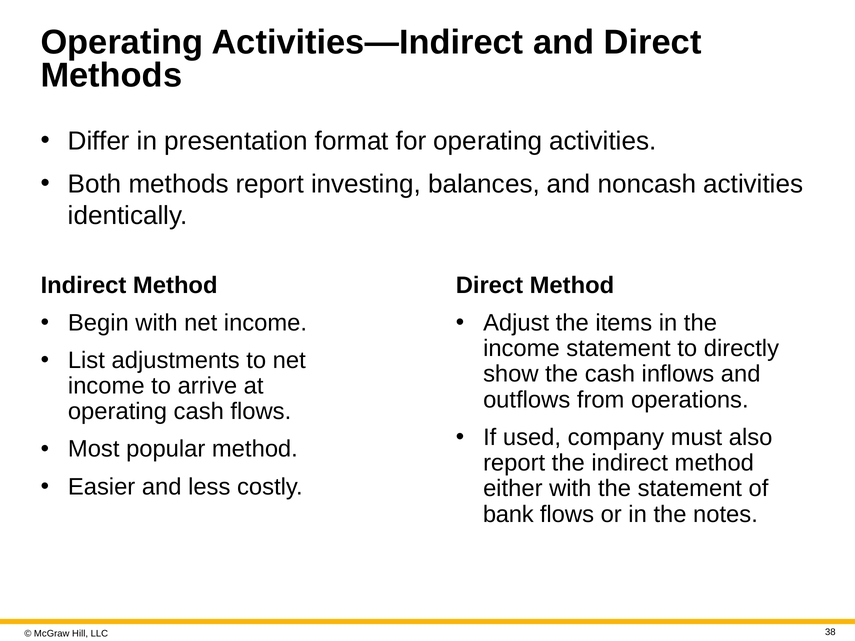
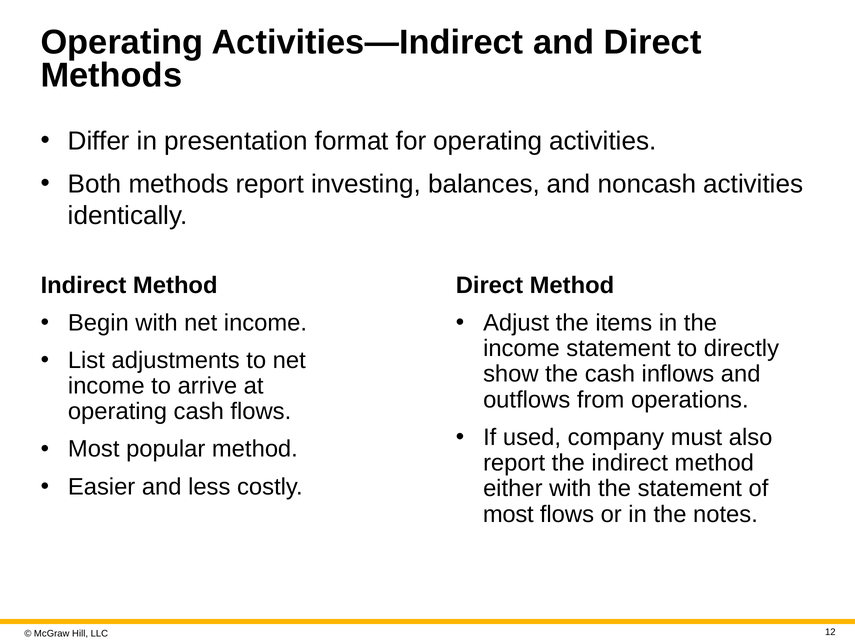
bank: bank -> most (508, 514)
38: 38 -> 12 (830, 632)
